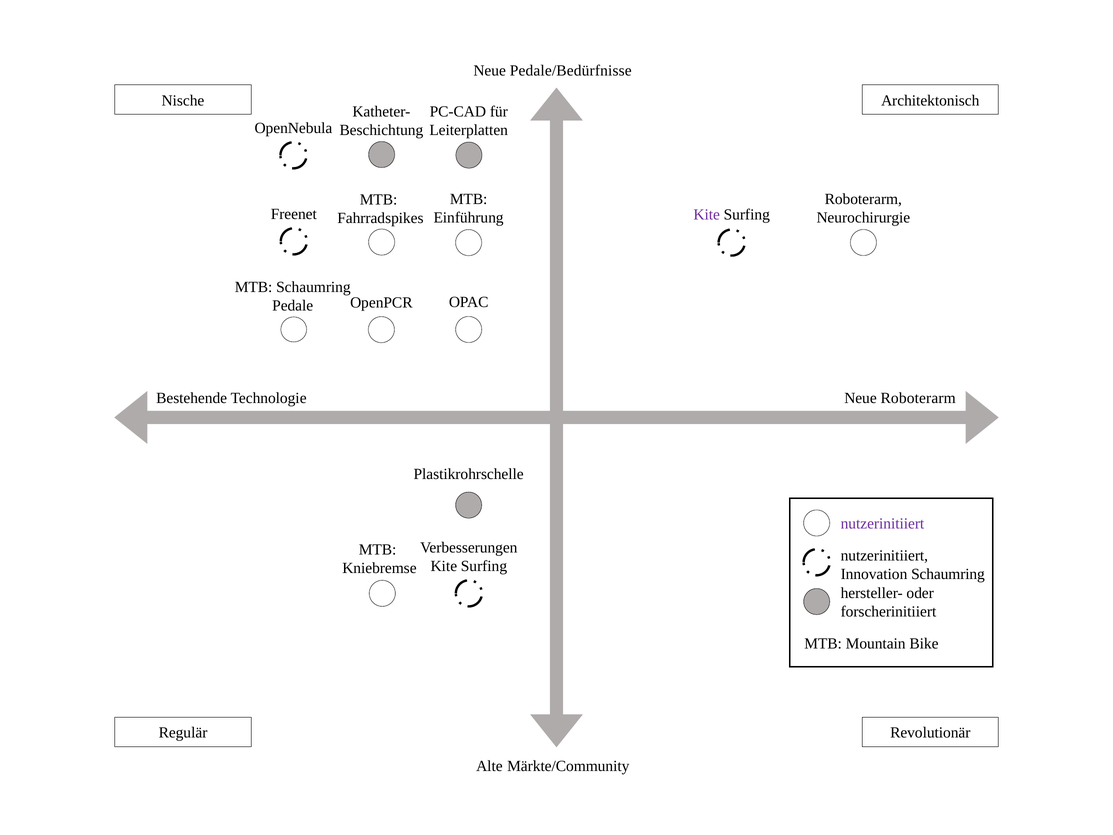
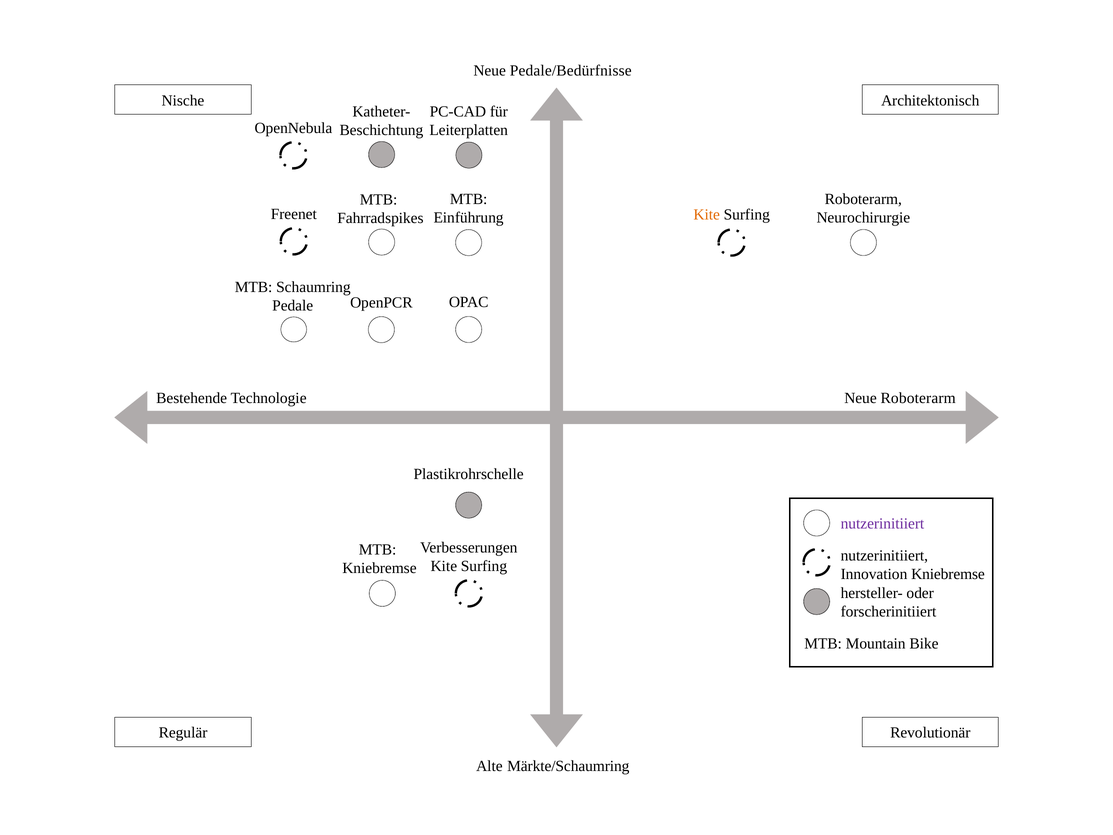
Kite colour: purple -> orange (707, 215)
Innovation Schaumring: Schaumring -> Kniebremse (948, 574)
Märkte/Community: Märkte/Community -> Märkte/Schaumring (568, 766)
